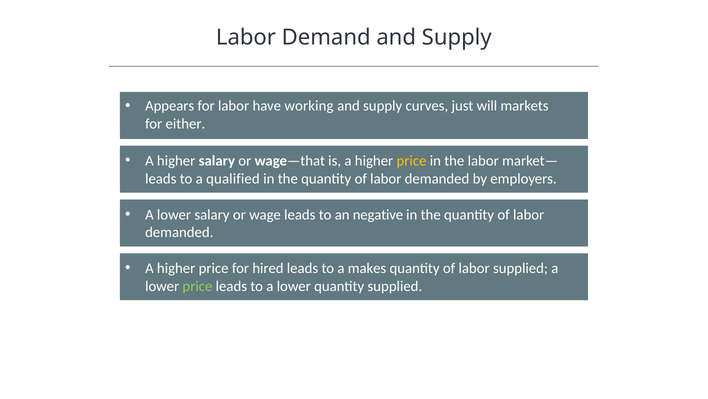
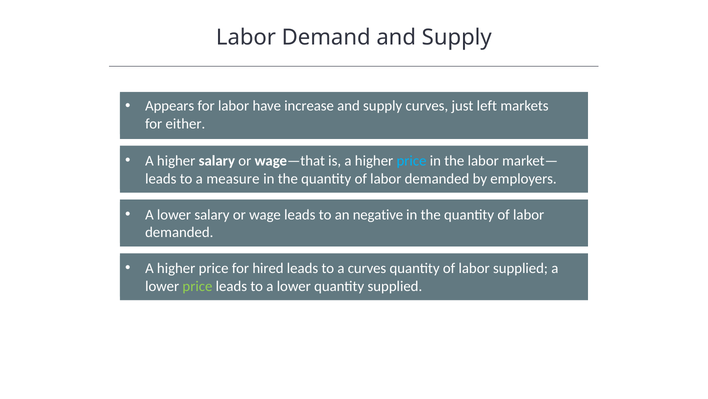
working: working -> increase (309, 106)
will: will -> left (487, 106)
price colour: yellow -> light blue (412, 161)
qualified: qualified -> measure (233, 178)
a makes: makes -> curves (367, 268)
